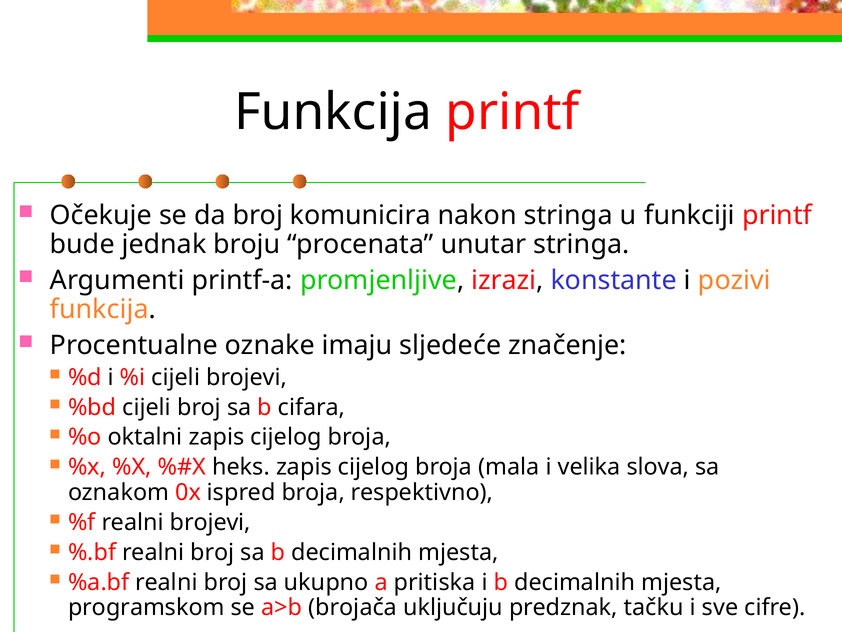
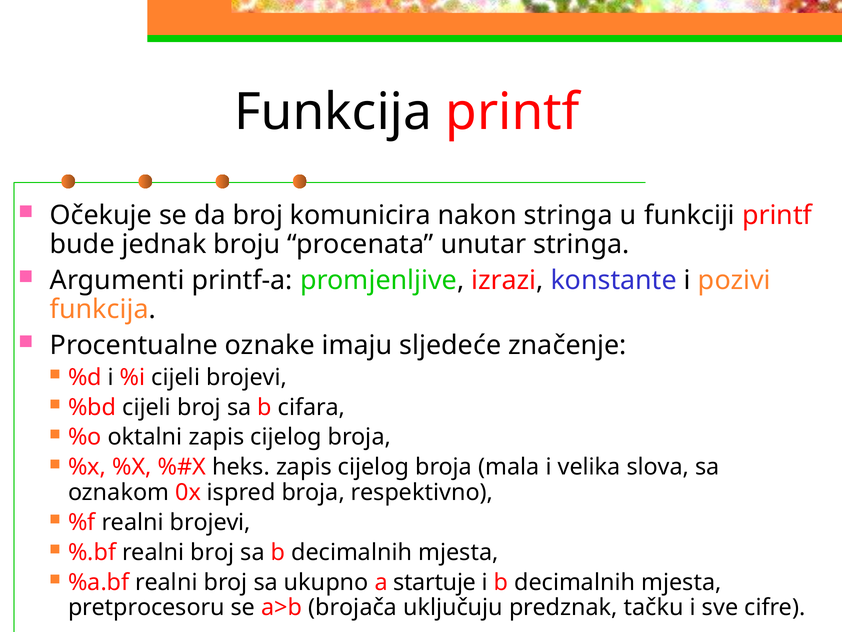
pritiska: pritiska -> startuje (435, 582)
programskom: programskom -> pretprocesoru (146, 607)
